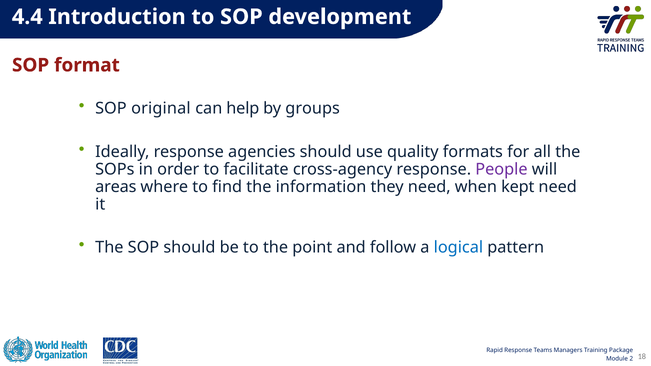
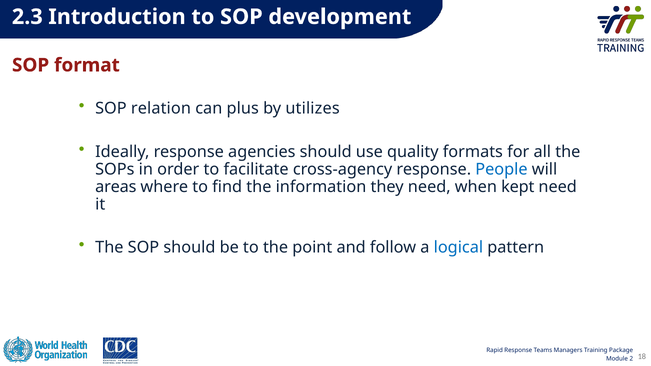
4.4: 4.4 -> 2.3 (27, 17)
original: original -> relation (161, 109)
help: help -> plus (243, 109)
groups: groups -> utilizes (313, 109)
People colour: purple -> blue (501, 169)
